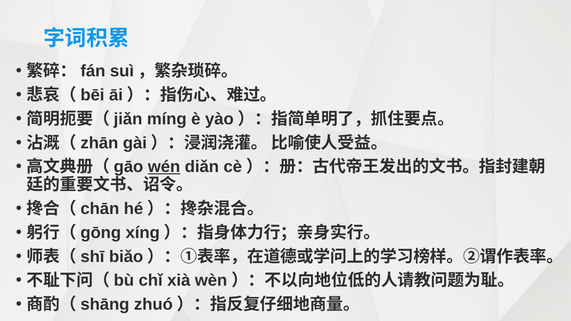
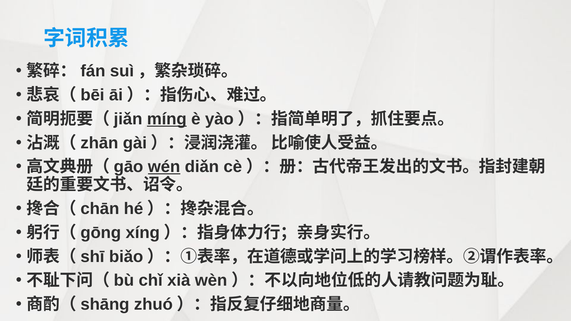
míng underline: none -> present (167, 119)
